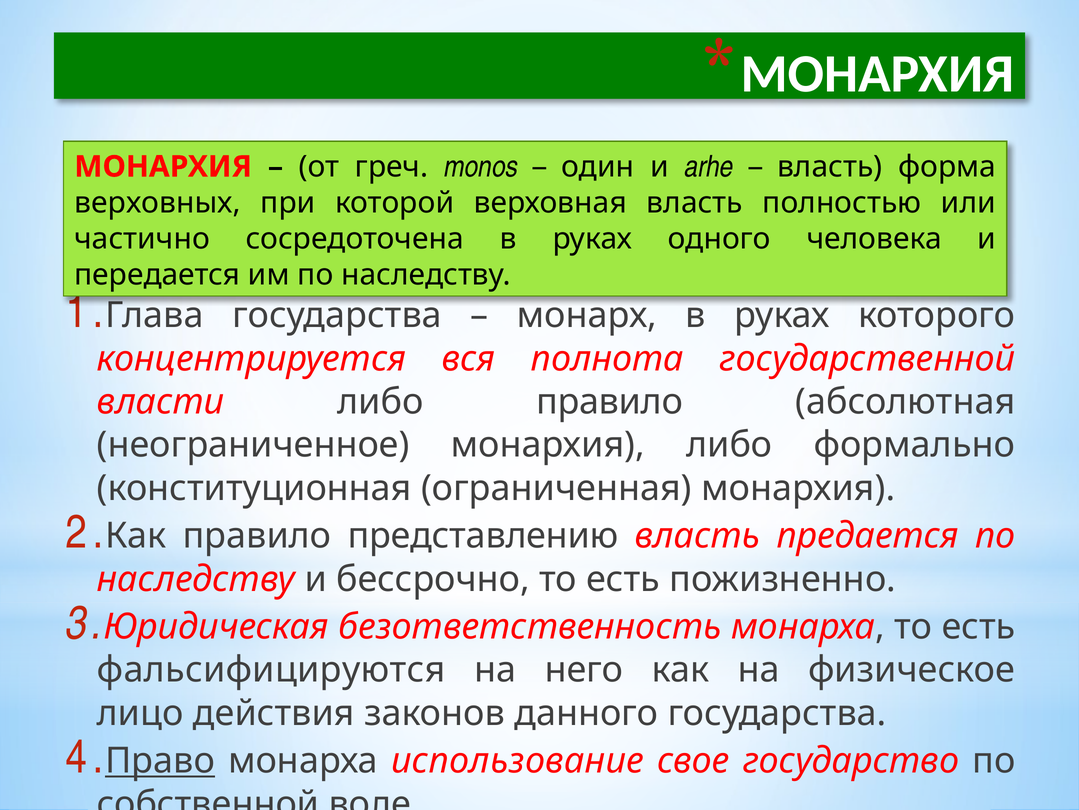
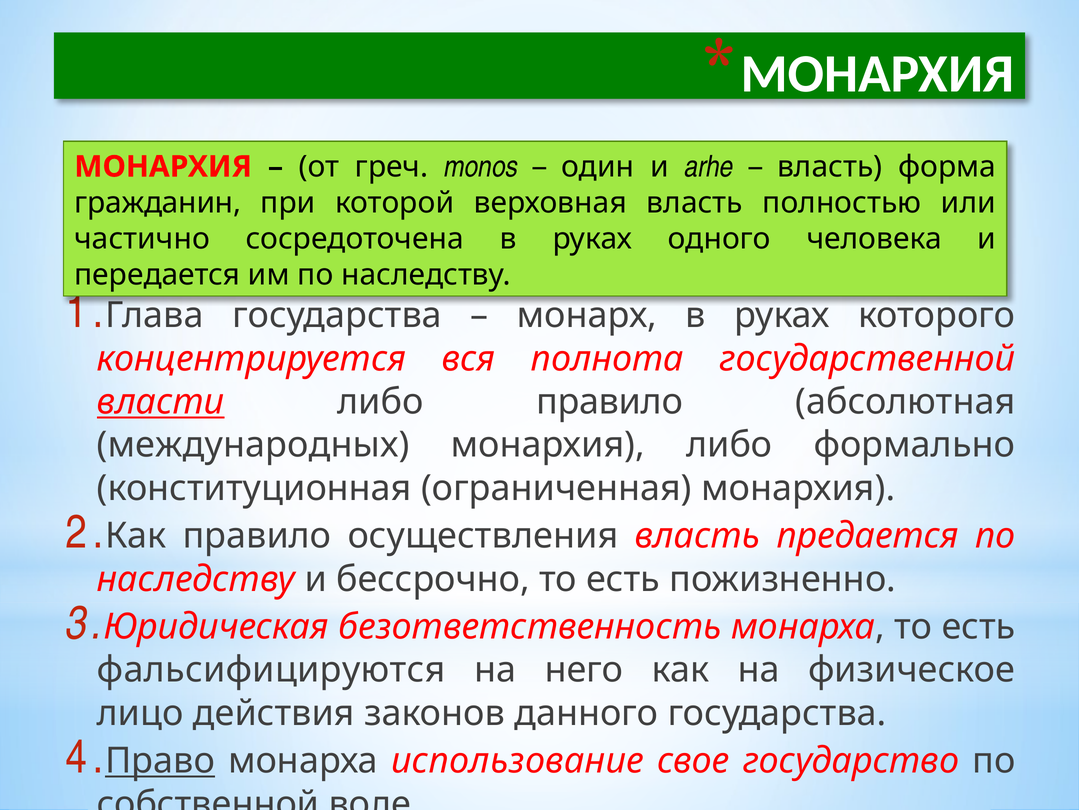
верховных: верховных -> гражданин (158, 203)
власти underline: none -> present (161, 402)
неограниченное: неограниченное -> международных (253, 445)
представлению: представлению -> осуществления (483, 535)
